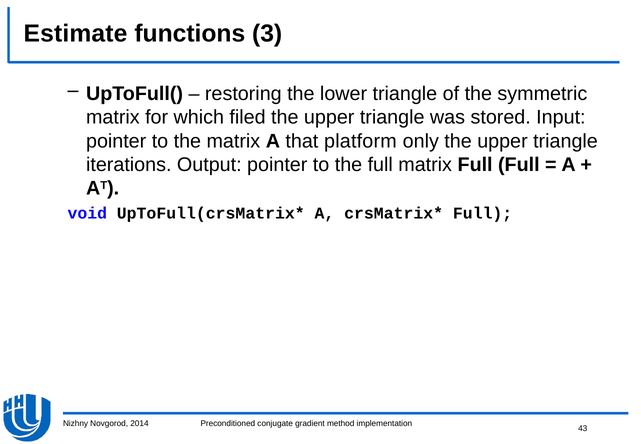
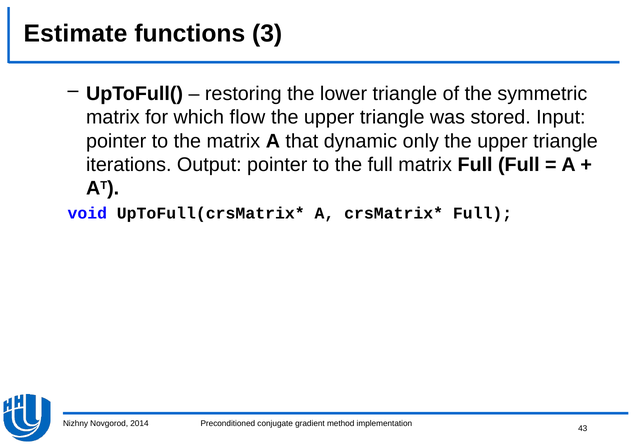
filed: filed -> flow (247, 117)
platform: platform -> dynamic (361, 141)
